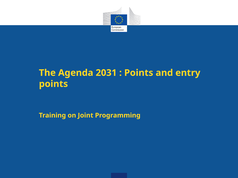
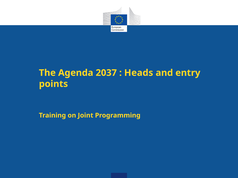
2031: 2031 -> 2037 (106, 73)
Points: Points -> Heads (139, 73)
